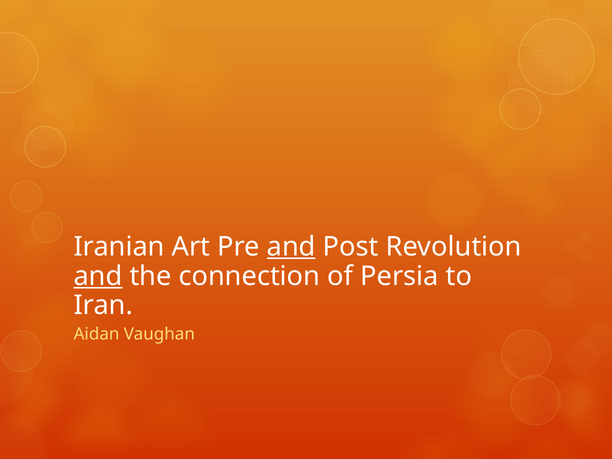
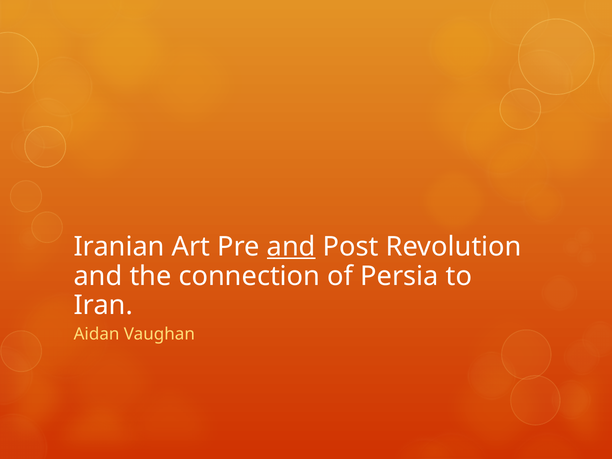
and underline: present -> none (98, 276)
